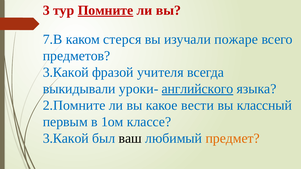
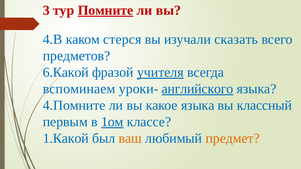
7.В: 7.В -> 4.В (53, 39)
пожаре: пожаре -> сказать (236, 39)
3.Какой: 3.Какой -> 6.Какой (66, 72)
учителя underline: none -> present (160, 72)
выкидывали: выкидывали -> вспоминаем (79, 89)
2.Помните: 2.Помните -> 4.Помните (74, 106)
какое вести: вести -> языка (198, 106)
1ом underline: none -> present (112, 122)
3.Какой: 3.Какой -> 1.Какой (66, 139)
ваш colour: black -> orange (130, 139)
